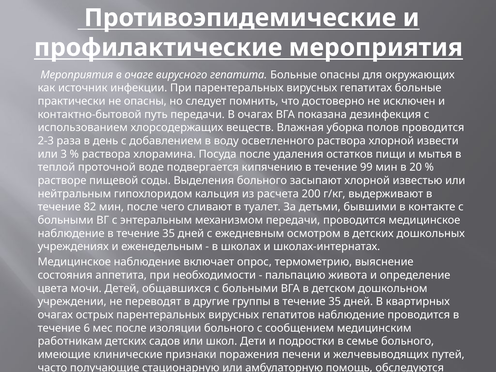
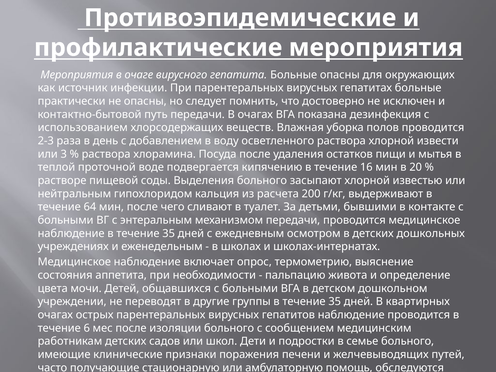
99: 99 -> 16 (366, 167)
82: 82 -> 64 (90, 207)
